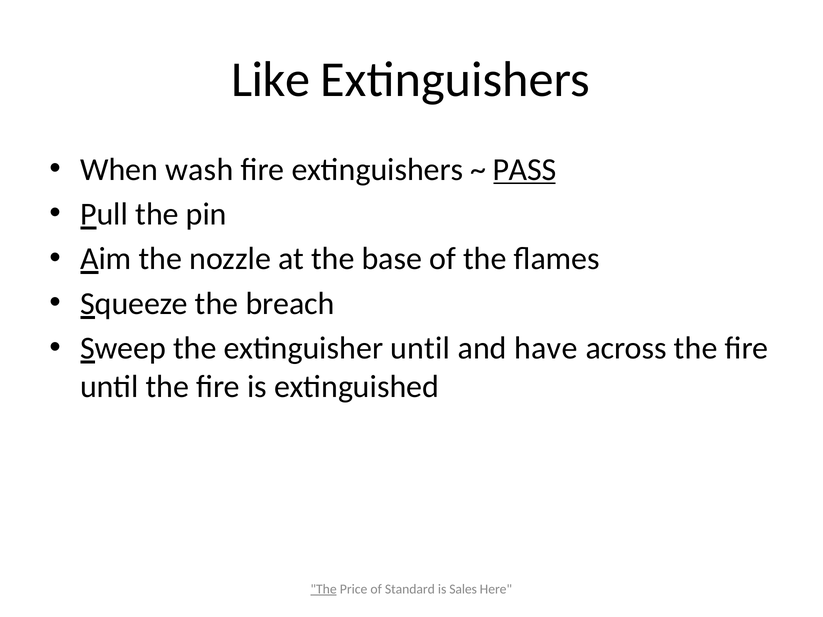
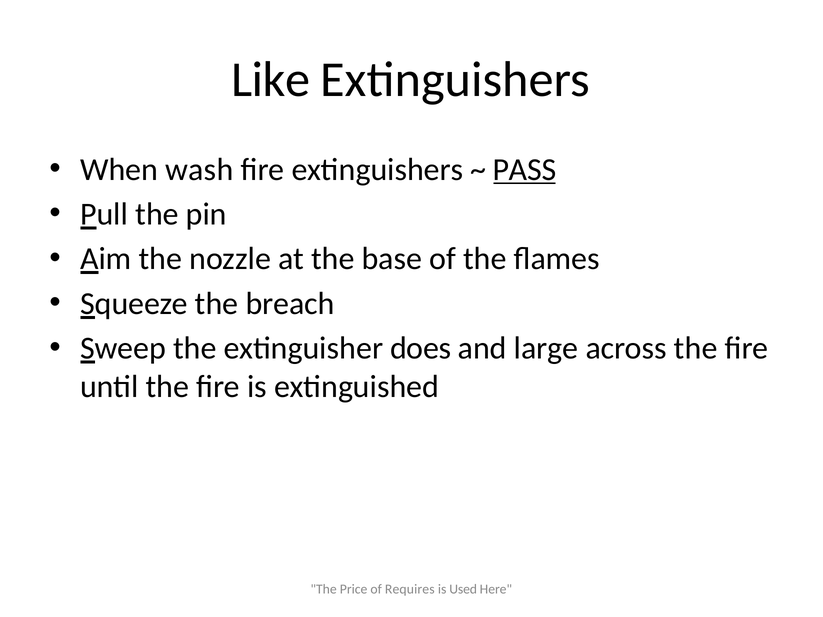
extinguisher until: until -> does (421, 349)
have: have -> large (546, 349)
The underline: present -> none (324, 589)
Standard: Standard -> Requires (410, 589)
Sales: Sales -> Used (463, 589)
